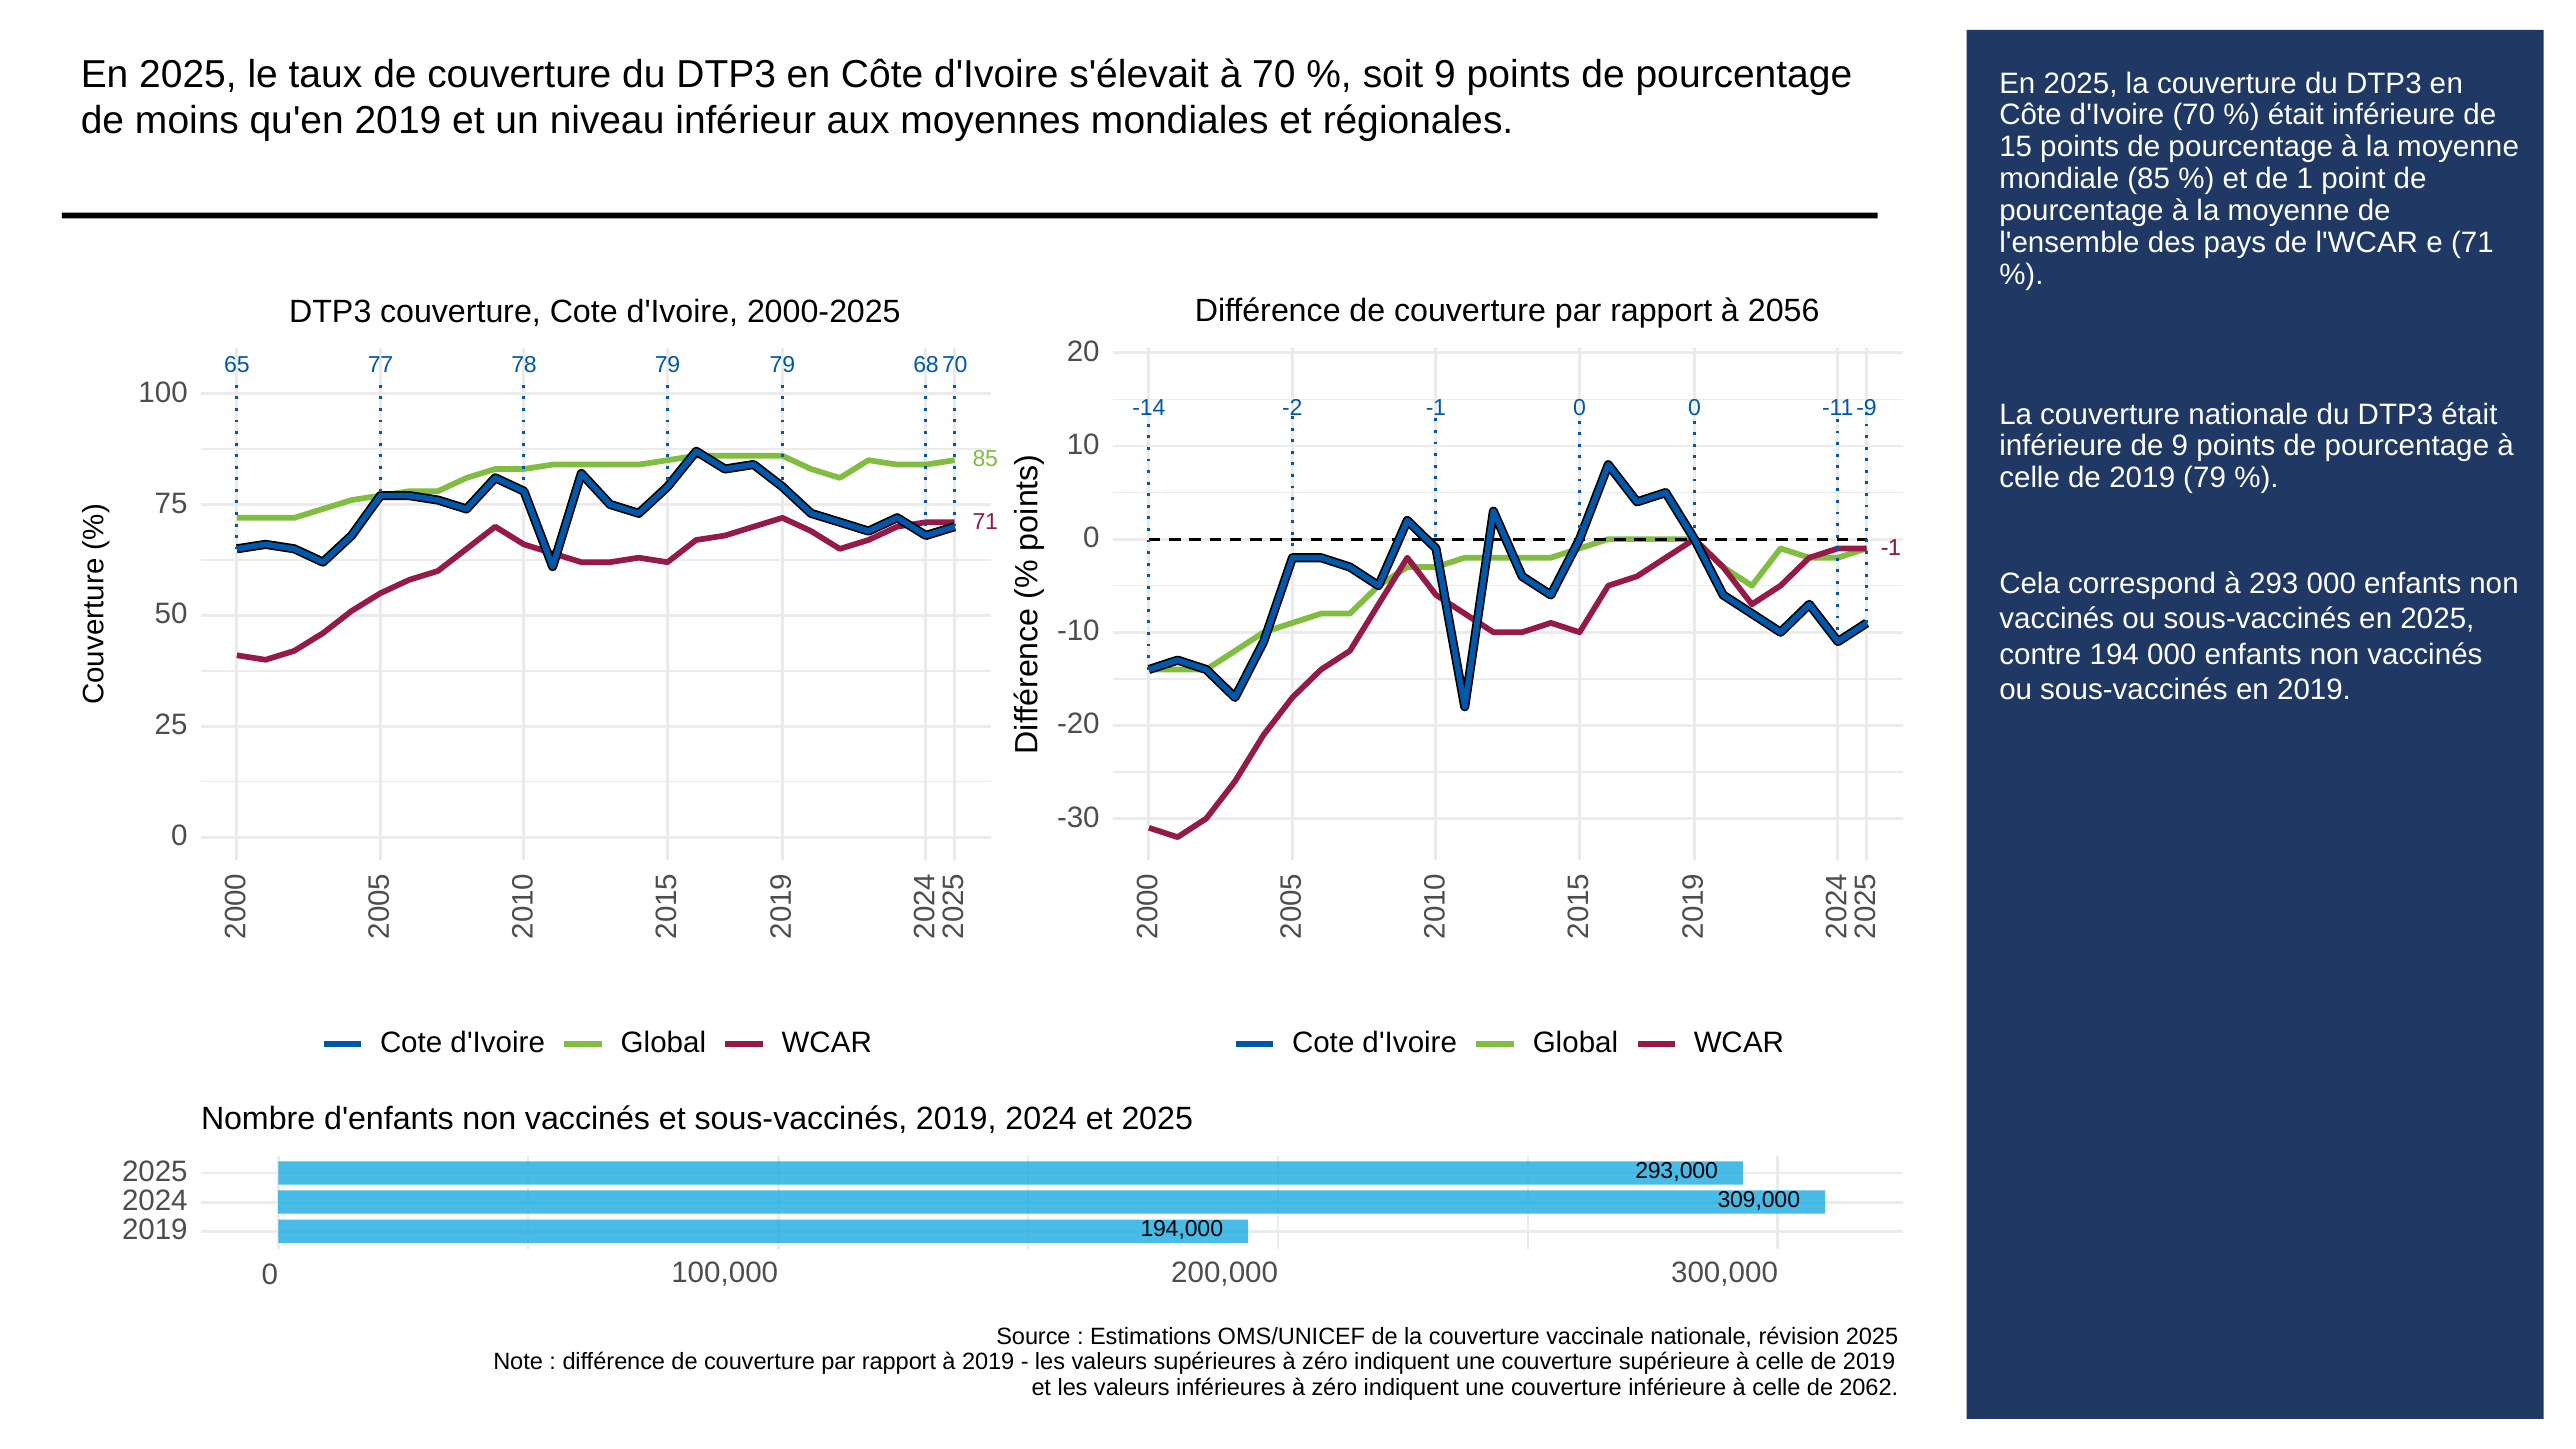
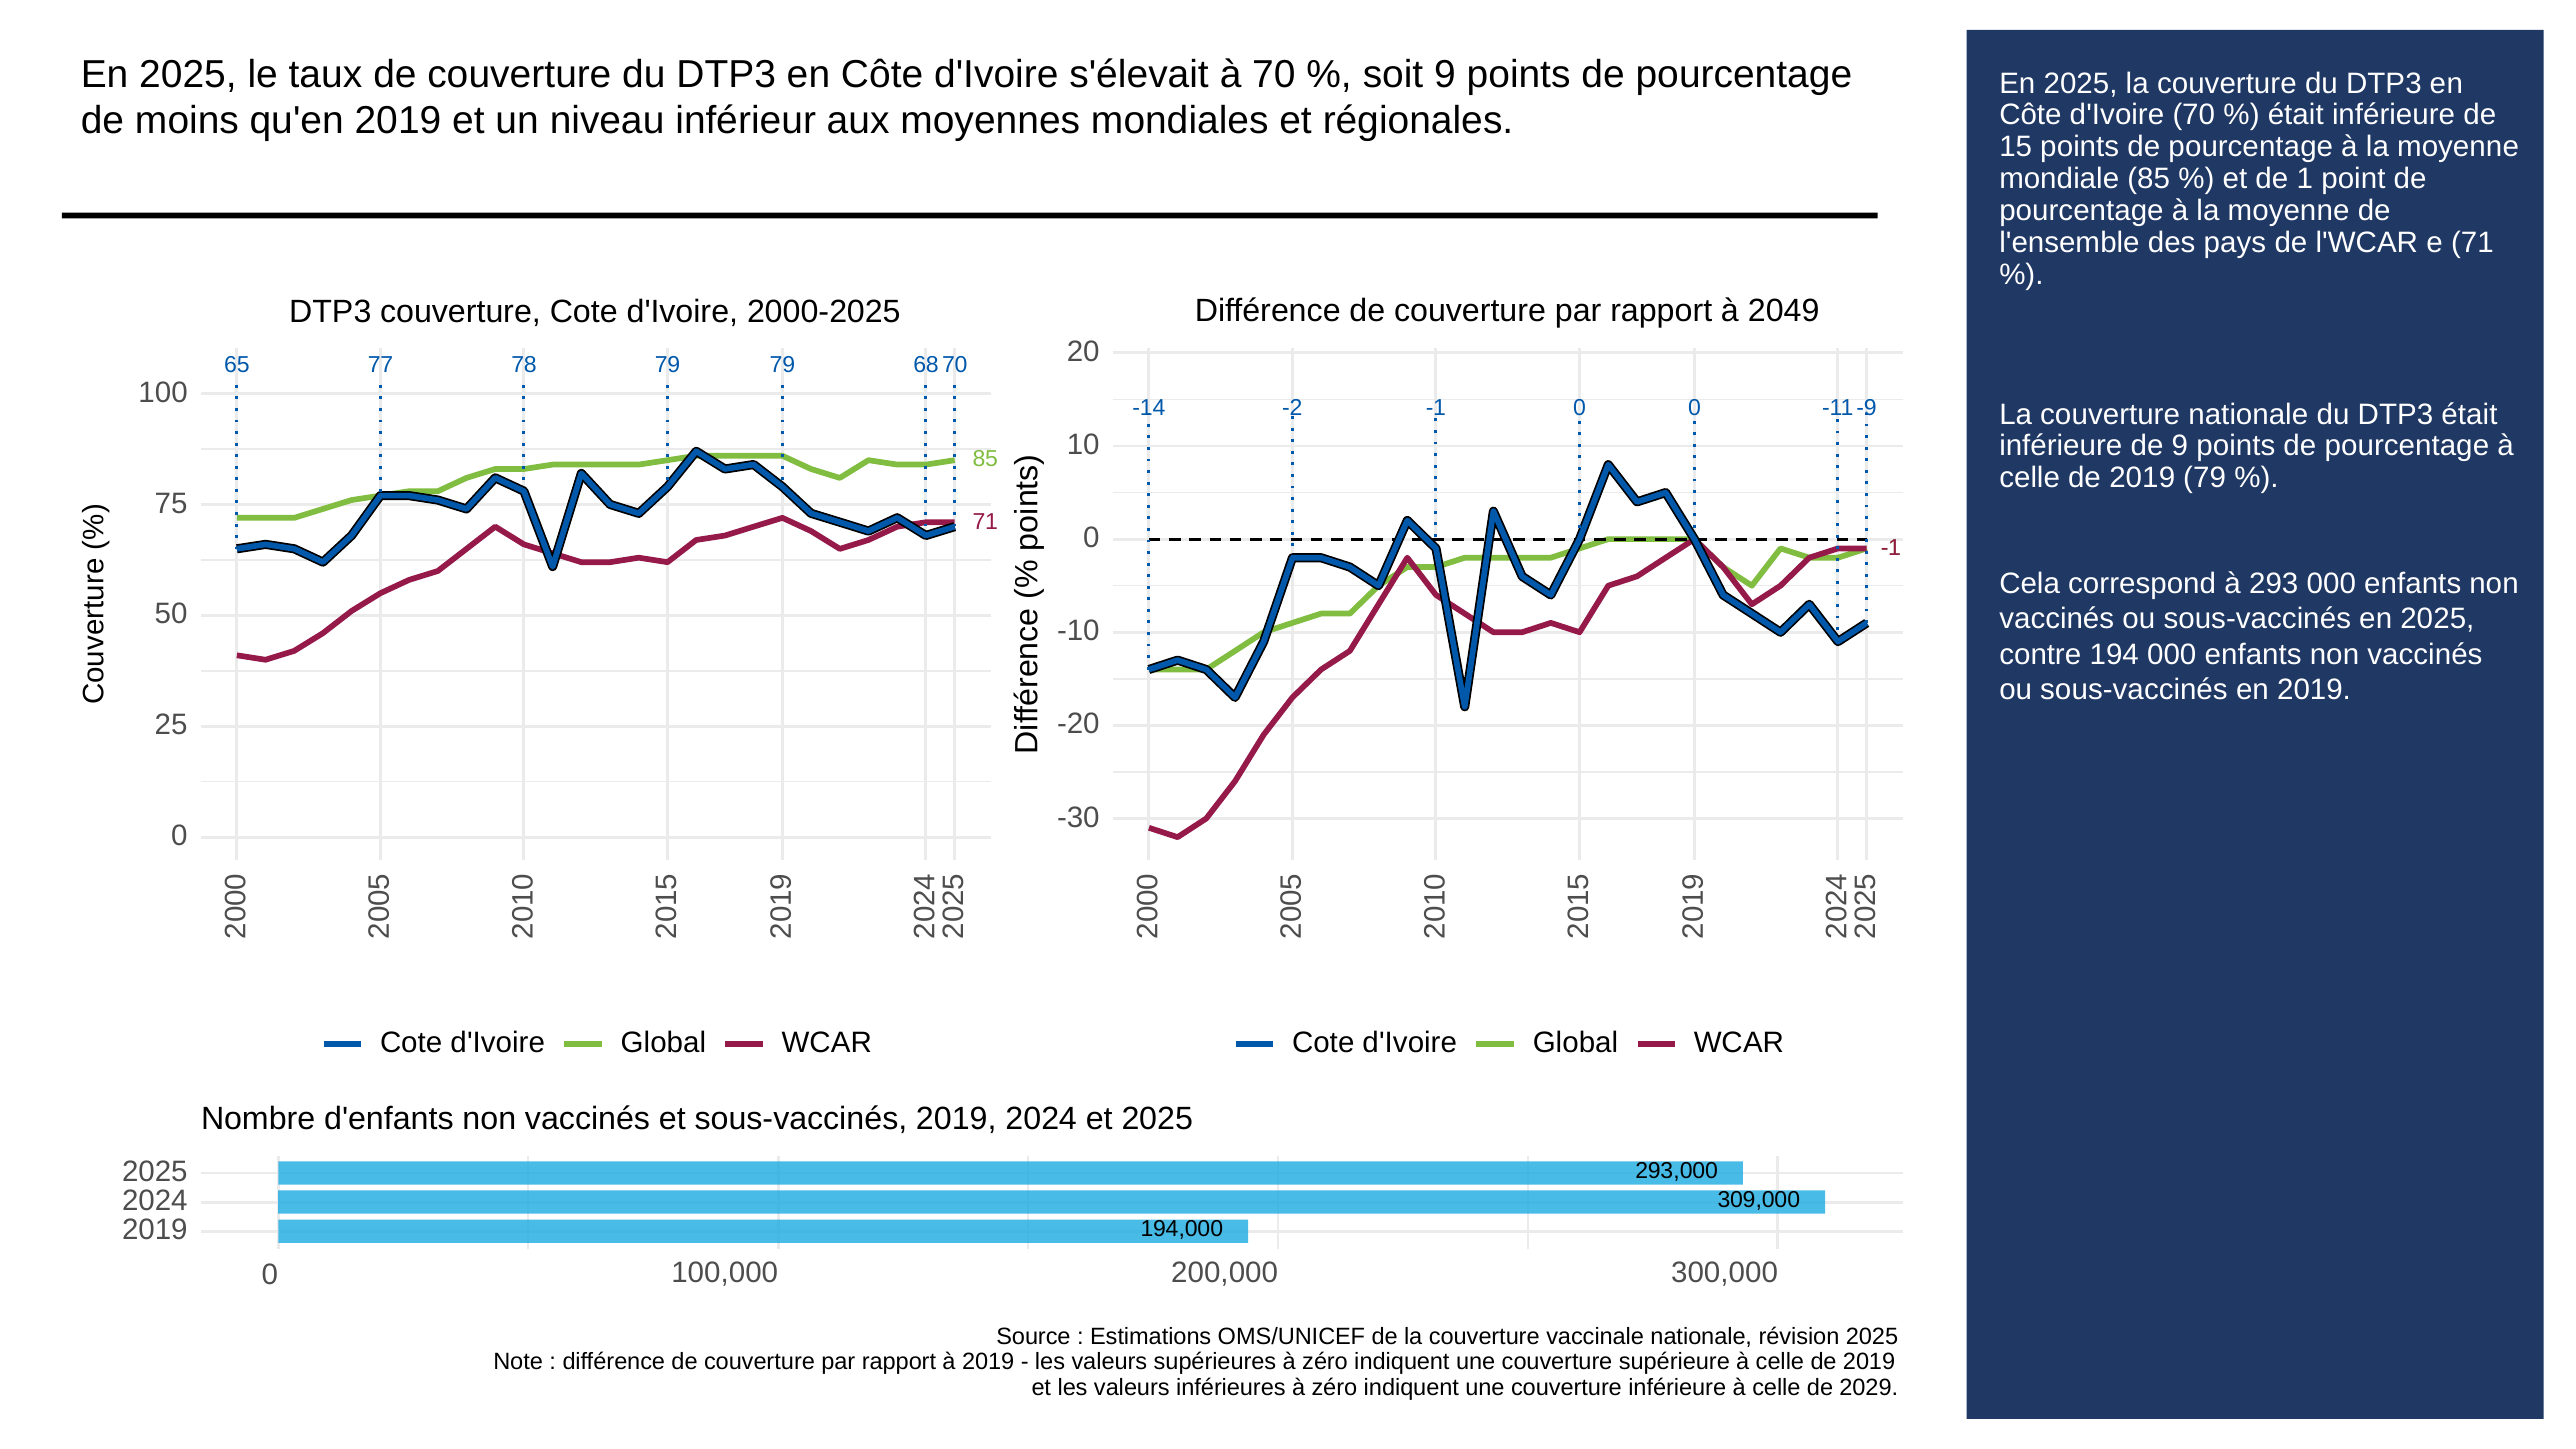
2056: 2056 -> 2049 (1784, 311)
2062: 2062 -> 2029 (1869, 1387)
